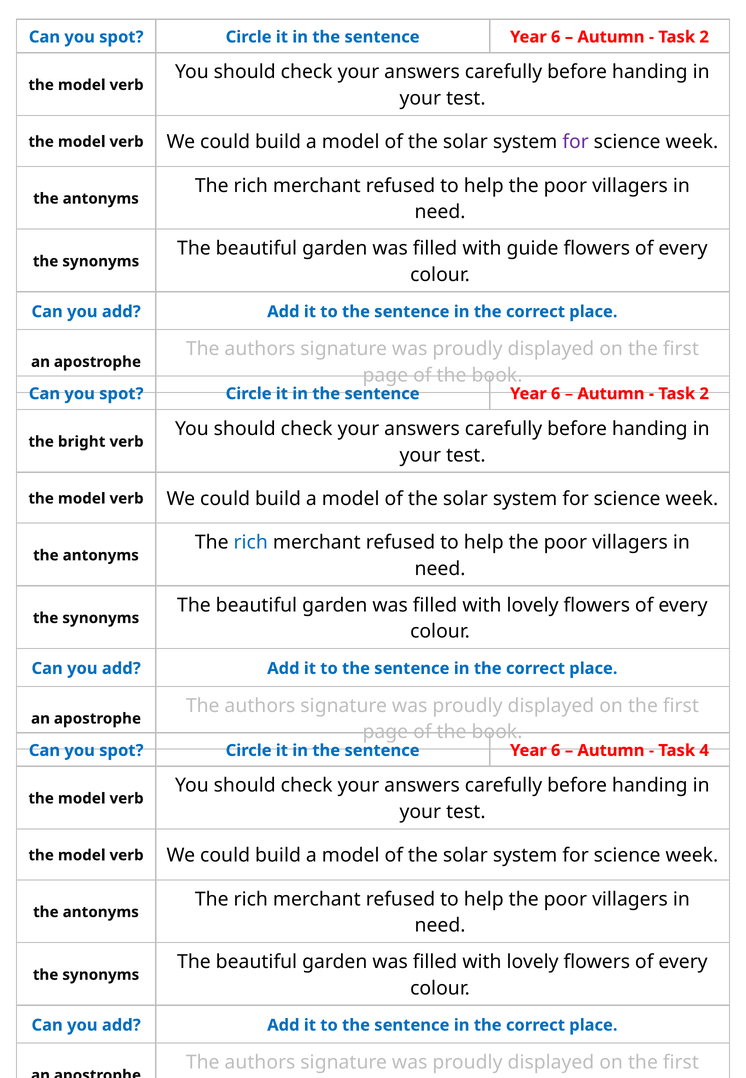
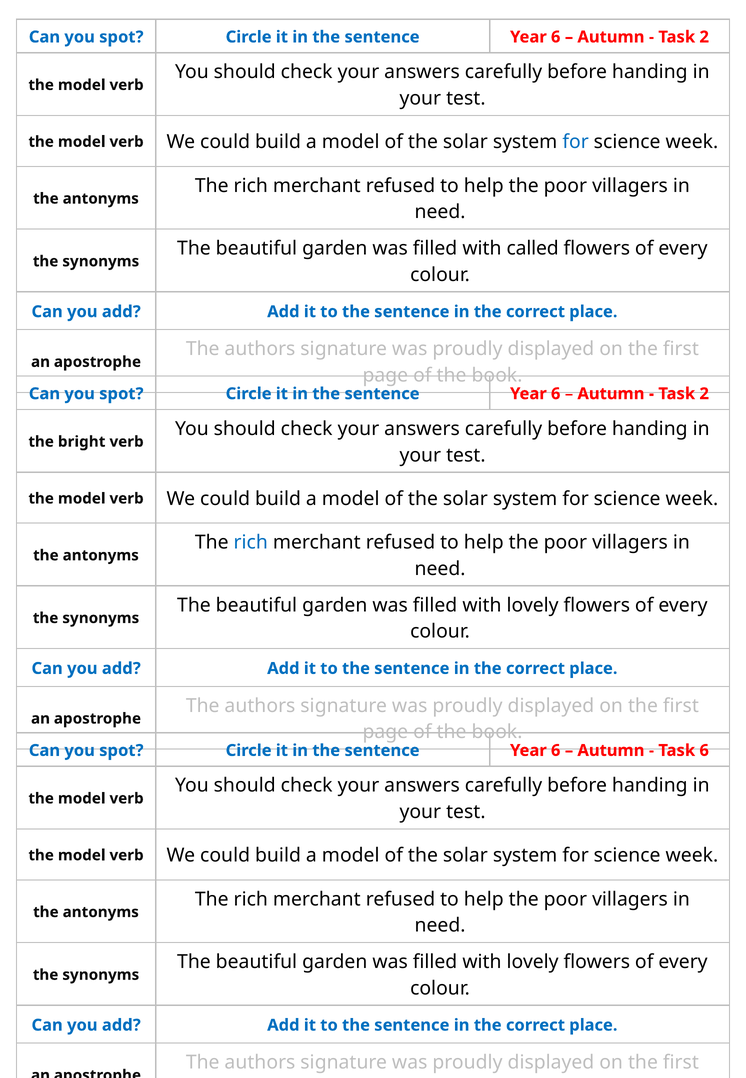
for colour: purple -> blue (576, 142)
guide: guide -> called (533, 248)
Task 4: 4 -> 6 (704, 750)
